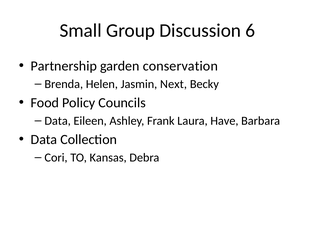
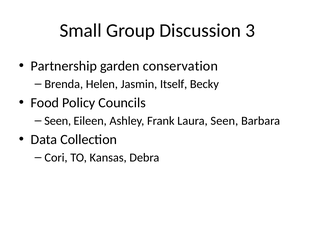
6: 6 -> 3 (250, 30)
Next: Next -> Itself (174, 84)
Data: Data -> Seen (58, 121)
Laura Have: Have -> Seen (224, 121)
